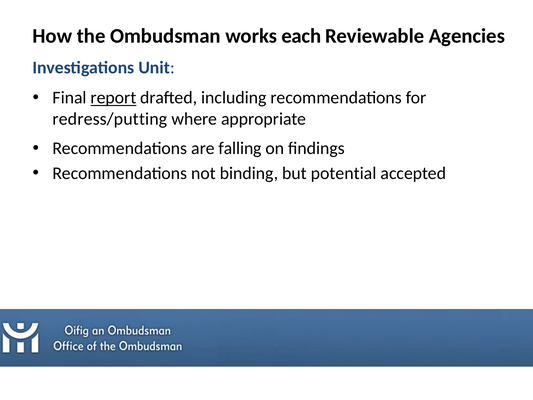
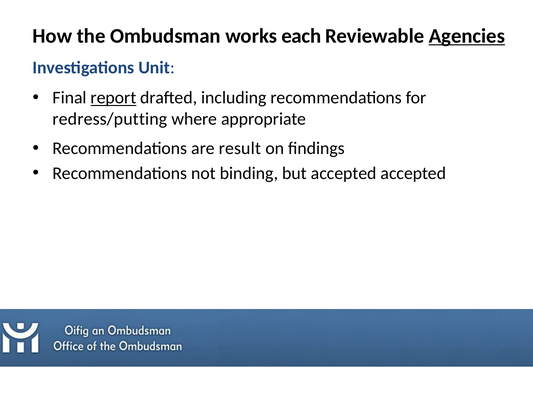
Agencies underline: none -> present (467, 36)
falling: falling -> result (240, 148)
but potential: potential -> accepted (344, 173)
